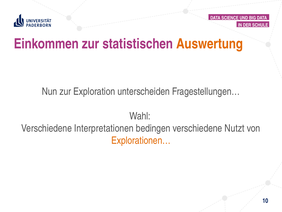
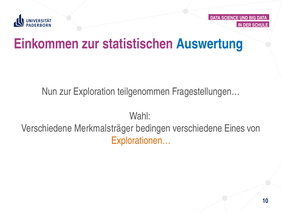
Auswertung colour: orange -> blue (210, 44)
unterscheiden: unterscheiden -> teilgenommen (144, 91)
Interpretationen: Interpretationen -> Merkmalsträger (104, 128)
Nutzt: Nutzt -> Eines (235, 128)
